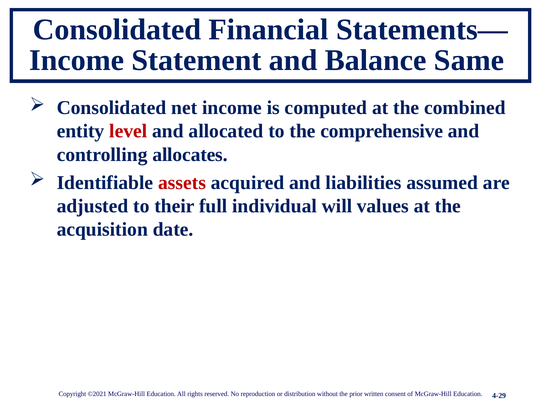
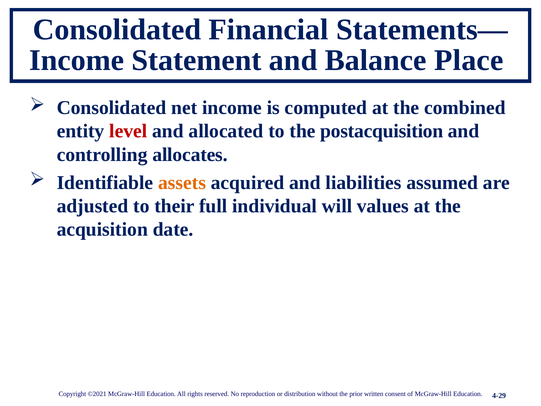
Same: Same -> Place (469, 60)
comprehensive: comprehensive -> postacquisition (382, 131)
assets colour: red -> orange (182, 182)
